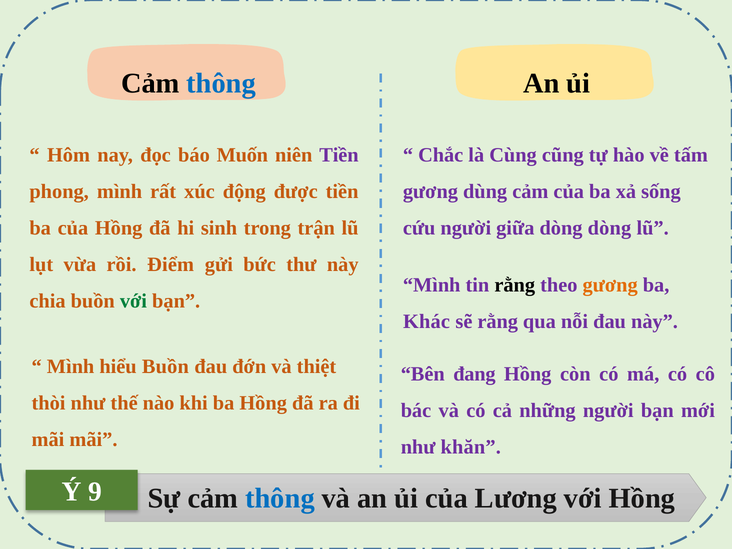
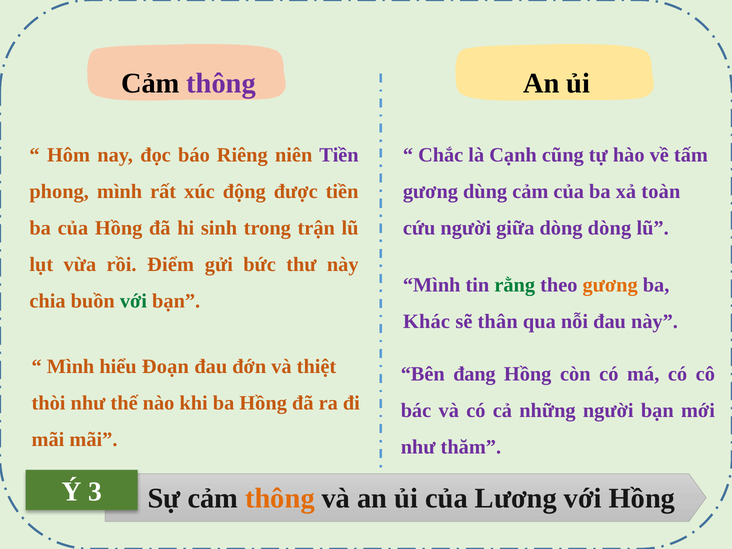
thông colour: blue -> purple (221, 84)
Muốn: Muốn -> Riêng (242, 155)
Cùng: Cùng -> Cạnh (513, 155)
sống: sống -> toàn (661, 191)
rằng colour: black -> green (515, 285)
sẽ rằng: rằng -> thân (498, 322)
hiểu Buồn: Buồn -> Đoạn (165, 366)
khăn: khăn -> thăm (471, 447)
9: 9 -> 3 (95, 492)
thông colour: blue -> orange (280, 498)
